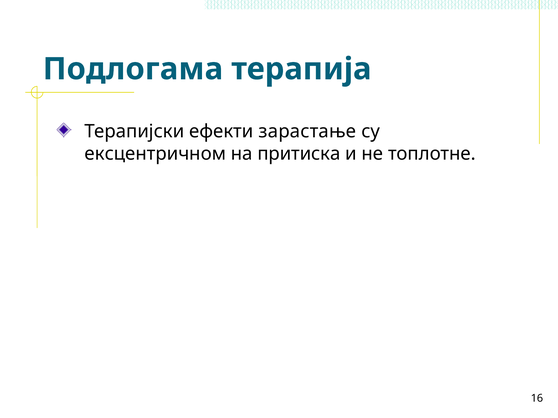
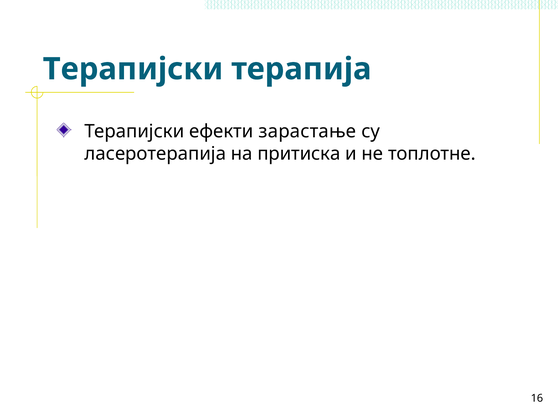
Подлогама: Подлогама -> Терапијски (133, 69)
ексцентричном: ексцентричном -> ласеротерапија (155, 154)
